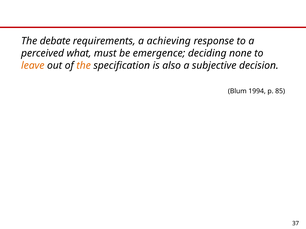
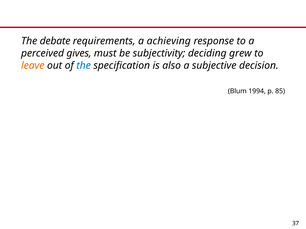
what: what -> gives (79, 53)
emergence: emergence -> subjectivity (159, 53)
none: none -> grew (240, 53)
the colour: orange -> blue (84, 66)
